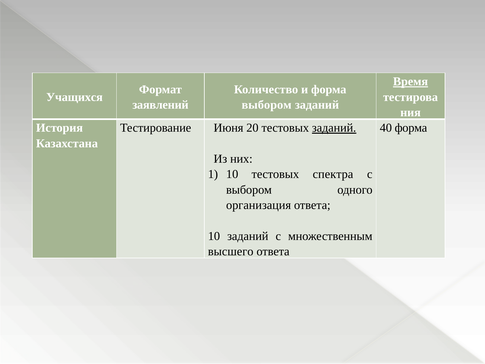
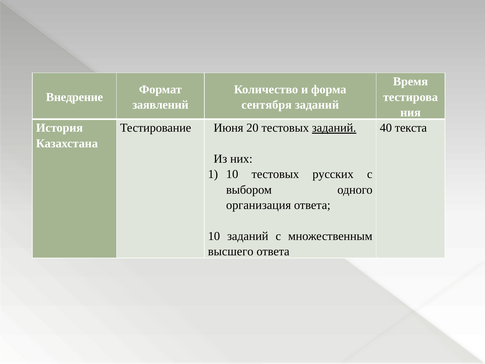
Время underline: present -> none (411, 82)
Учащихся: Учащихся -> Внедрение (75, 97)
выбором: выбором -> сентября (267, 105)
40 форма: форма -> текста (411, 128)
спектра: спектра -> русских (333, 174)
